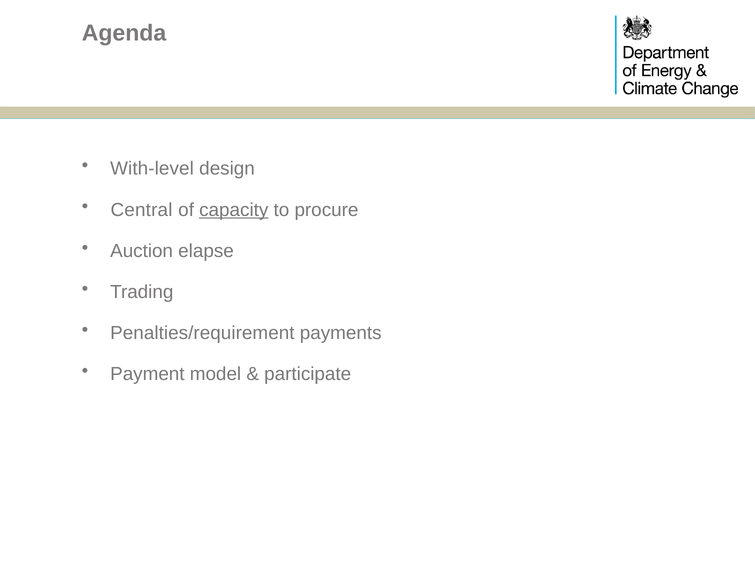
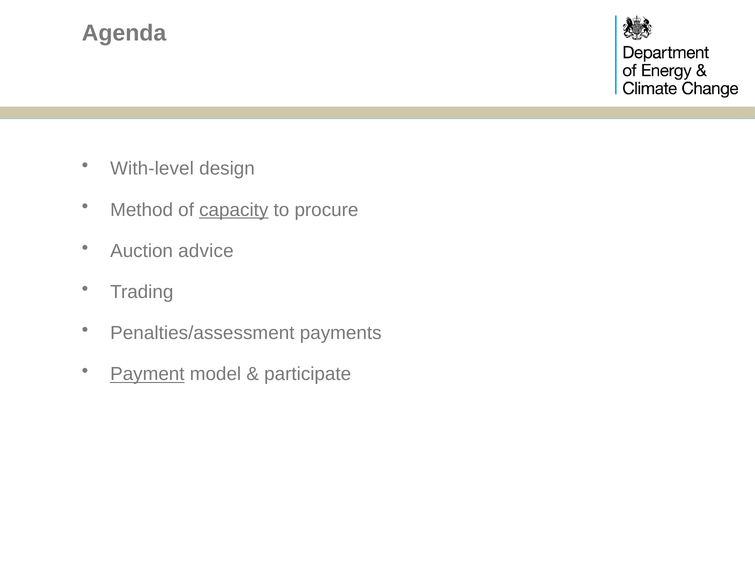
Central: Central -> Method (142, 210)
elapse: elapse -> advice (206, 251)
Penalties/requirement: Penalties/requirement -> Penalties/assessment (202, 333)
Payment underline: none -> present (147, 374)
